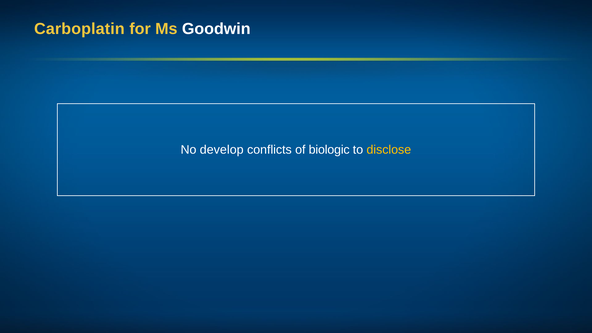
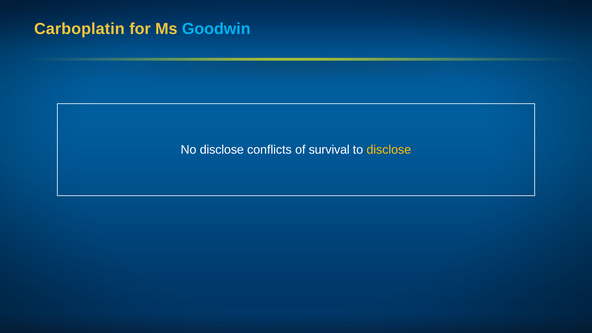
Goodwin colour: white -> light blue (216, 29)
No develop: develop -> disclose (222, 150)
biologic: biologic -> survival (329, 150)
